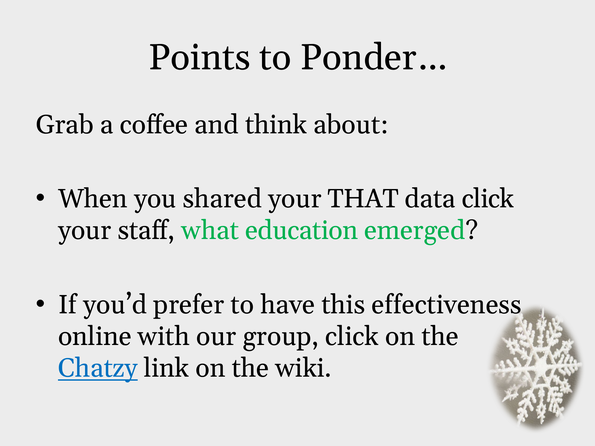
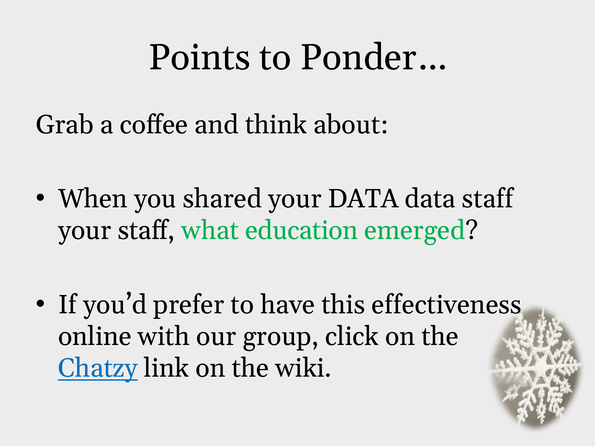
your THAT: THAT -> DATA (363, 199)
data click: click -> staff (488, 199)
